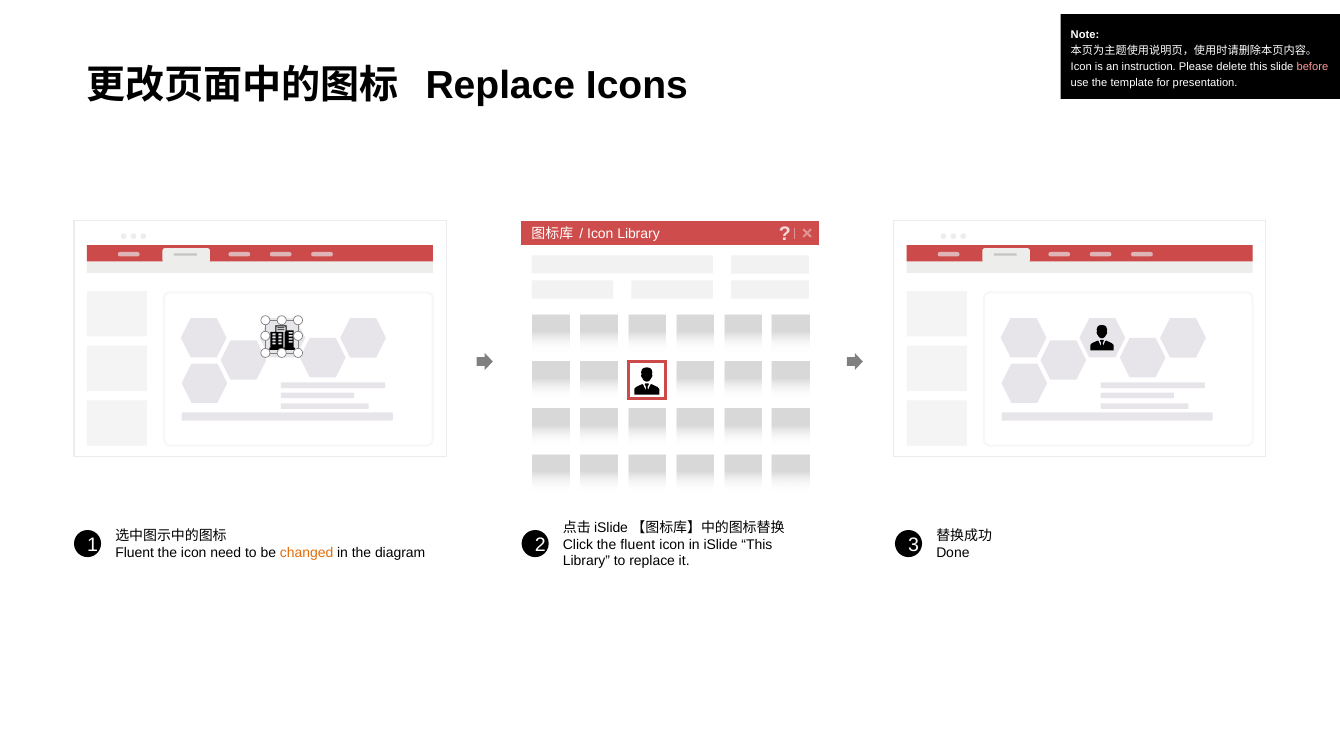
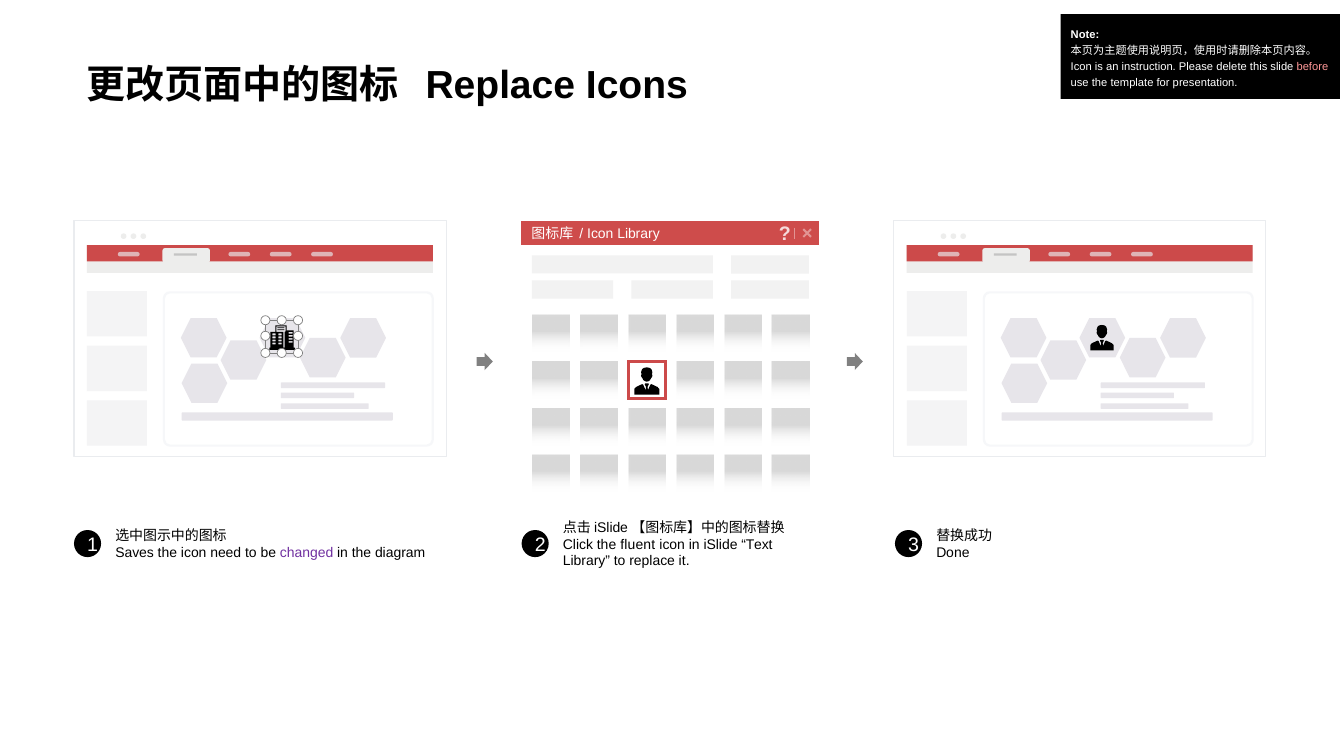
iSlide This: This -> Text (757, 544)
Fluent: Fluent -> Saves (135, 553)
changed colour: orange -> purple (307, 553)
